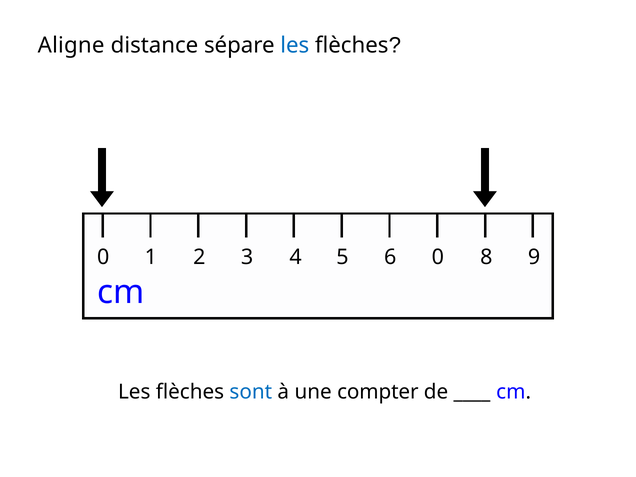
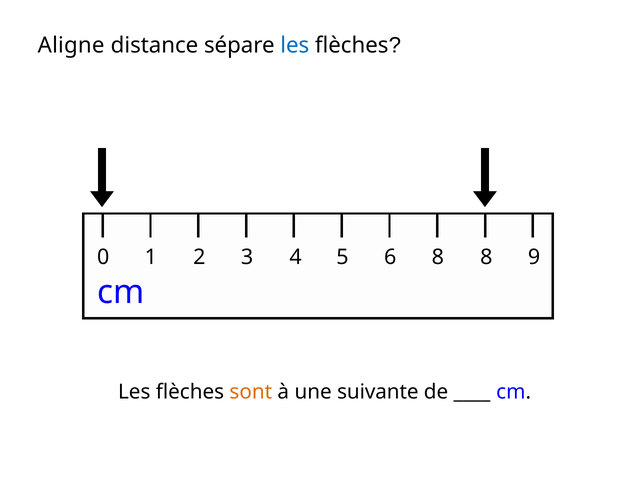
6 0: 0 -> 8 (438, 257)
sont colour: blue -> orange (251, 392)
compter: compter -> suivante (378, 392)
